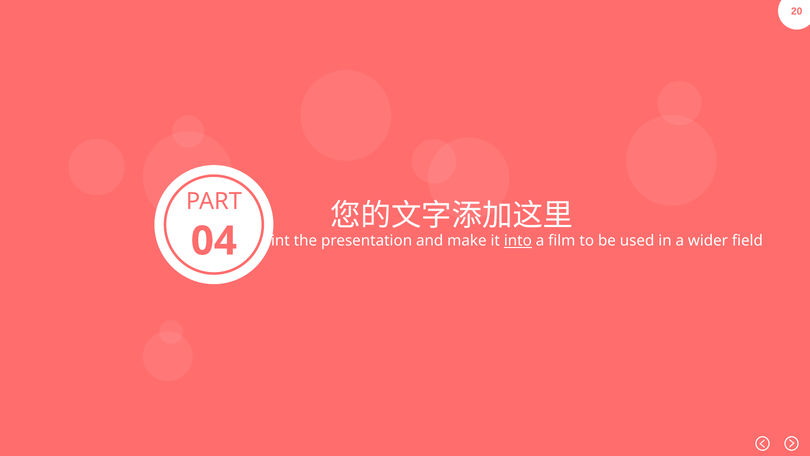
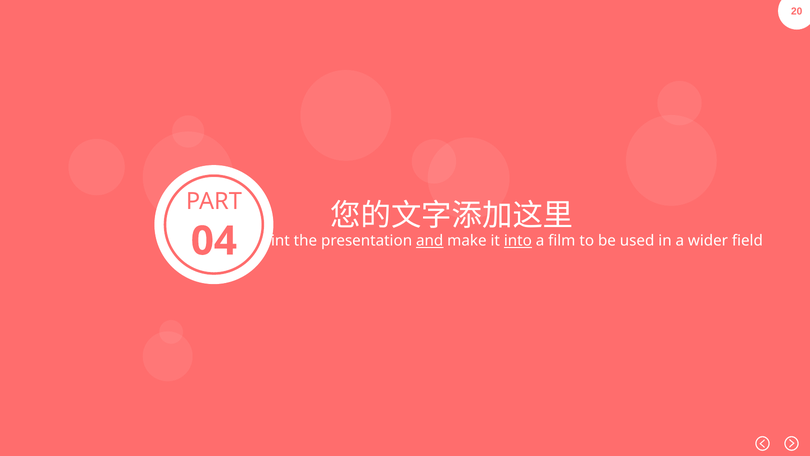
and underline: none -> present (430, 241)
